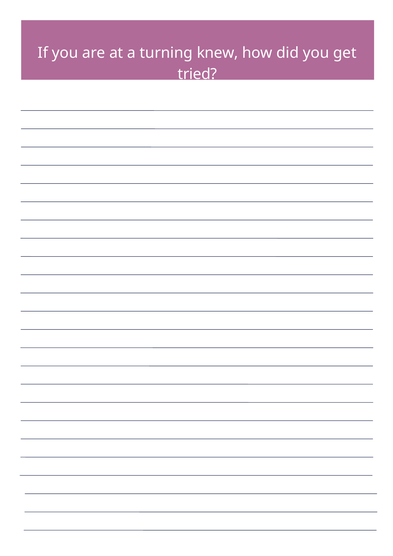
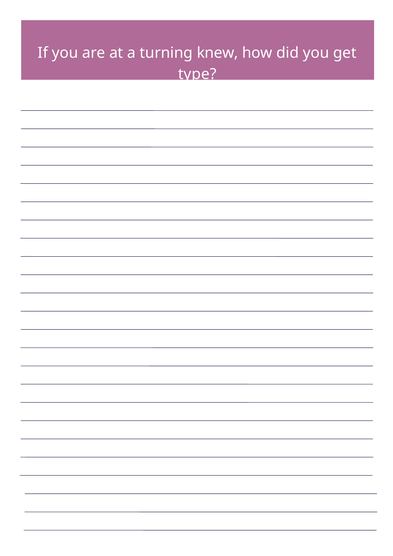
tried: tried -> type (197, 74)
